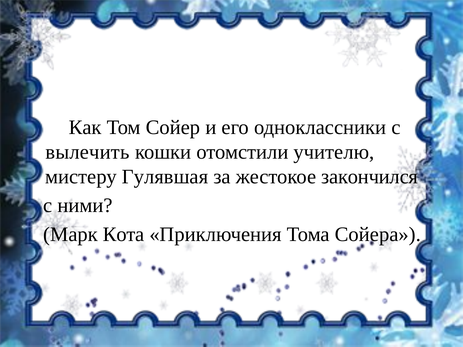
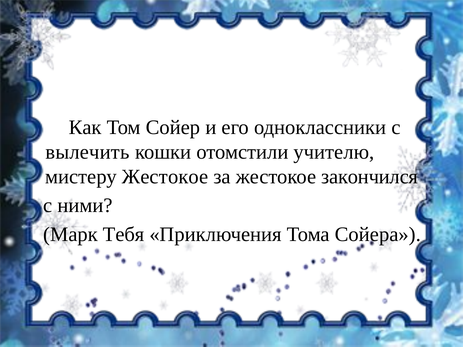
мистеру Гулявшая: Гулявшая -> Жестокое (165, 177)
Кота: Кота -> Тебя (124, 234)
